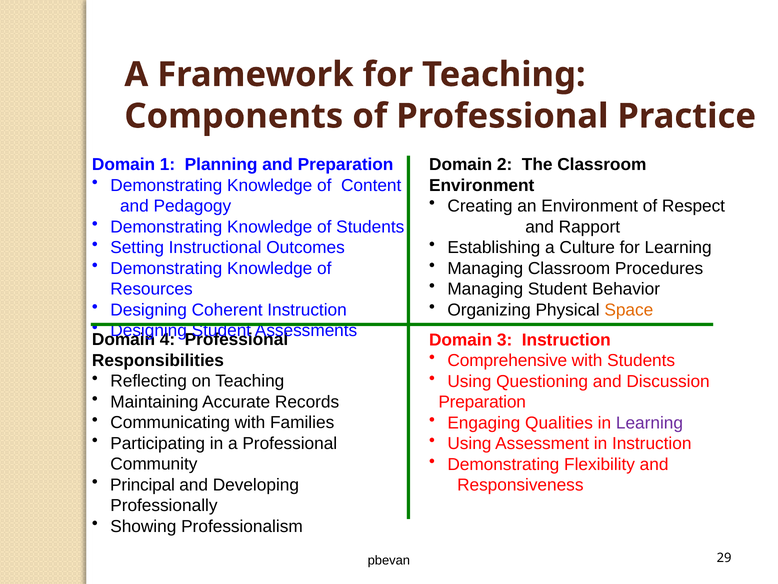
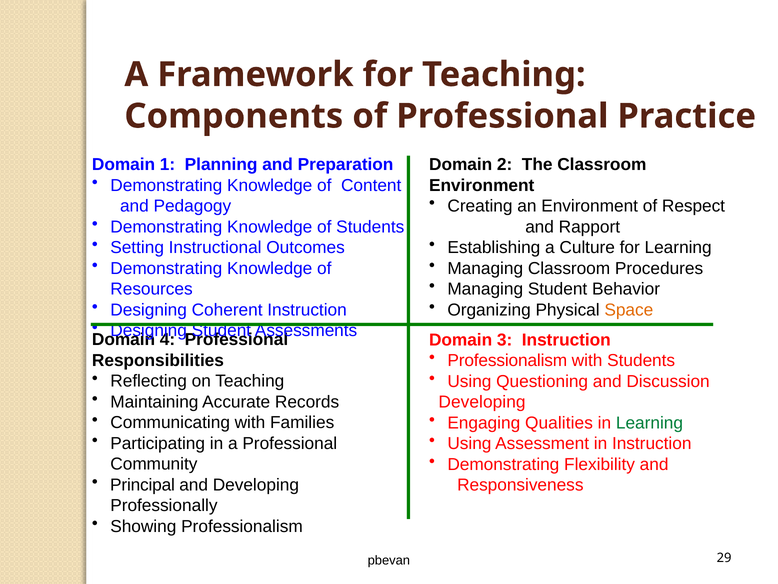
Comprehensive: Comprehensive -> Professionalism (507, 360)
Preparation: Preparation -> Developing (482, 402)
Learning colour: purple -> green (649, 422)
